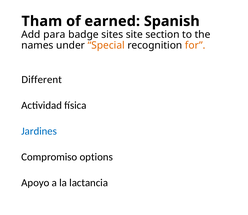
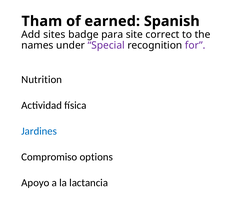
para: para -> sites (54, 35)
sites: sites -> para (112, 35)
section: section -> correct (162, 35)
Special colour: orange -> purple (106, 46)
for colour: orange -> purple (195, 46)
Different: Different -> Nutrition (42, 80)
